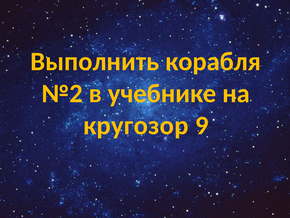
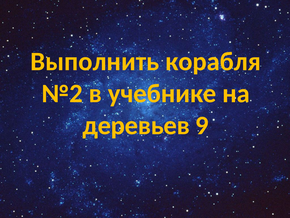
кругозор: кругозор -> деревьев (136, 125)
